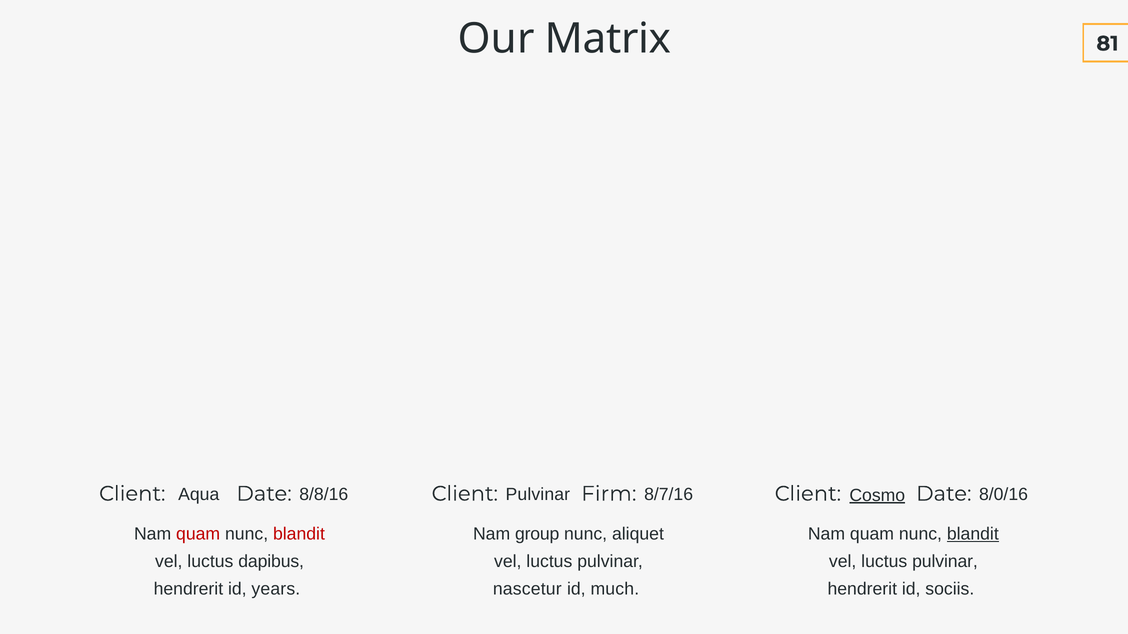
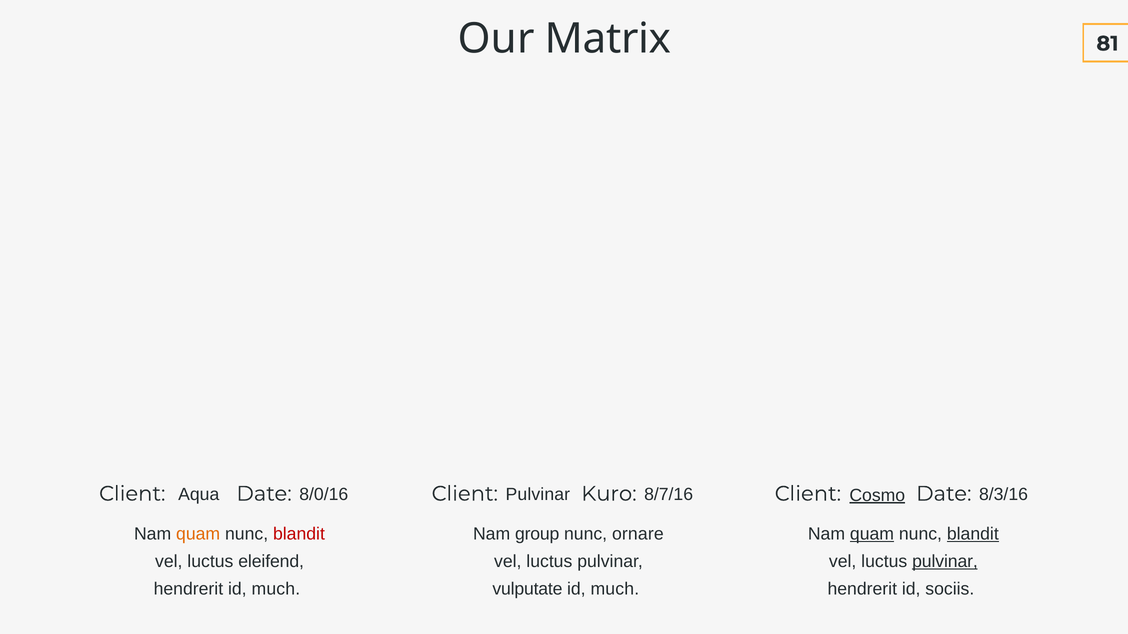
8/8/16: 8/8/16 -> 8/0/16 (324, 495)
Firm: Firm -> Kuro (609, 494)
8/0/16: 8/0/16 -> 8/3/16 (1003, 495)
quam colour: red -> orange (198, 534)
aliquet: aliquet -> ornare (638, 534)
quam underline: none -> present (872, 534)
dapibus: dapibus -> eleifend (271, 562)
pulvinar underline: none -> present (945, 562)
hendrerit id years: years -> much (276, 589)
nascetur: nascetur -> vulputate (527, 589)
